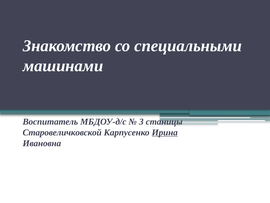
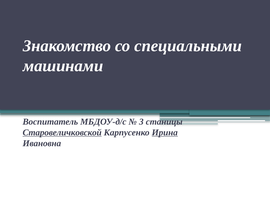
Старовеличковской underline: none -> present (62, 132)
